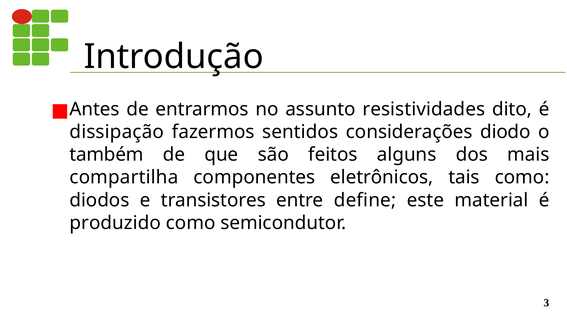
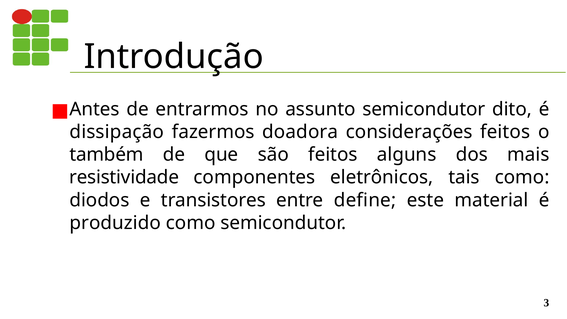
assunto resistividades: resistividades -> semicondutor (424, 109)
sentidos: sentidos -> doadora (300, 132)
considerações diodo: diodo -> feitos (505, 132)
compartilha: compartilha -> resistividade (124, 177)
